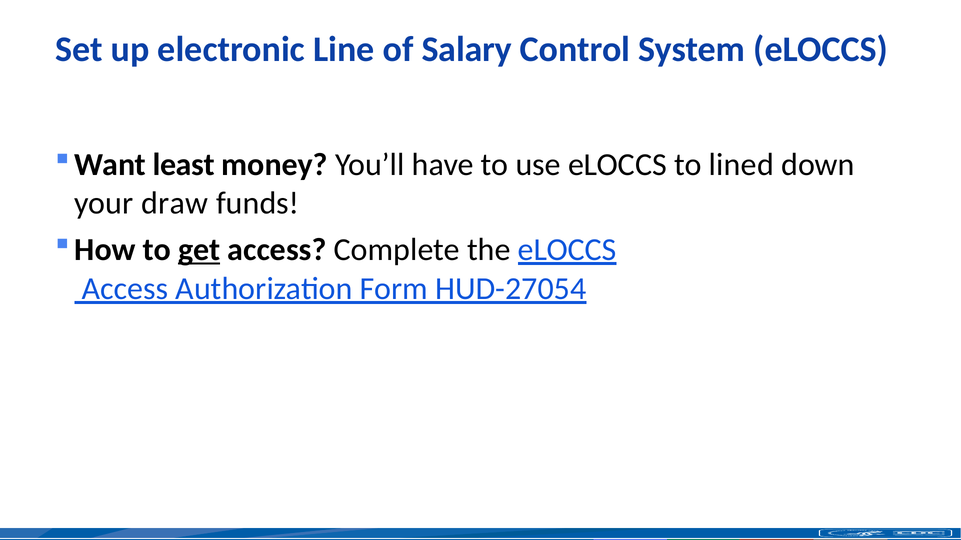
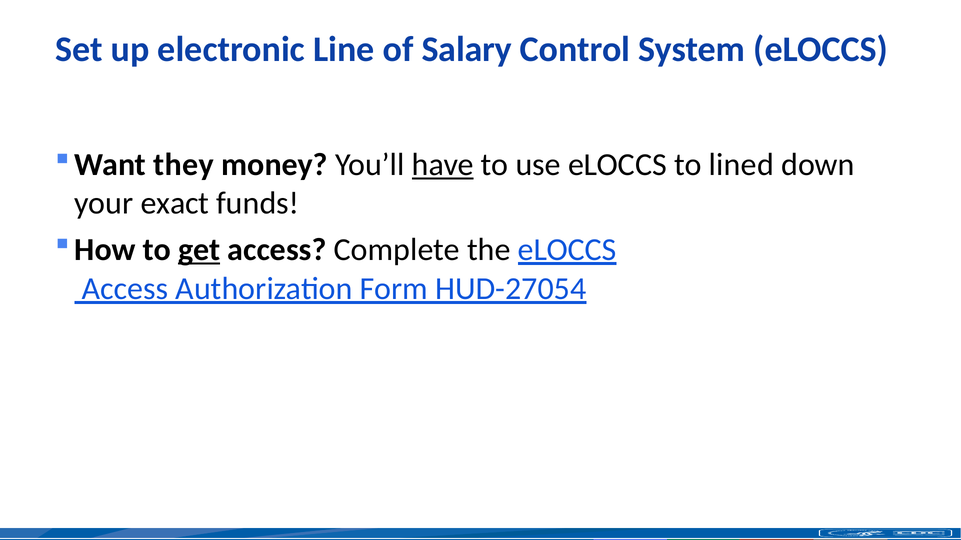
least: least -> they (184, 165)
have underline: none -> present (443, 165)
draw: draw -> exact (175, 203)
